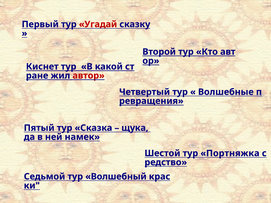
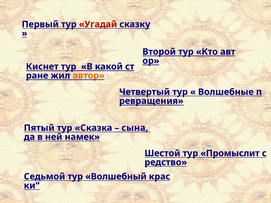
автор colour: red -> orange (89, 76)
щука: щука -> сына (135, 128)
Портняжка: Портняжка -> Промыслит (230, 153)
